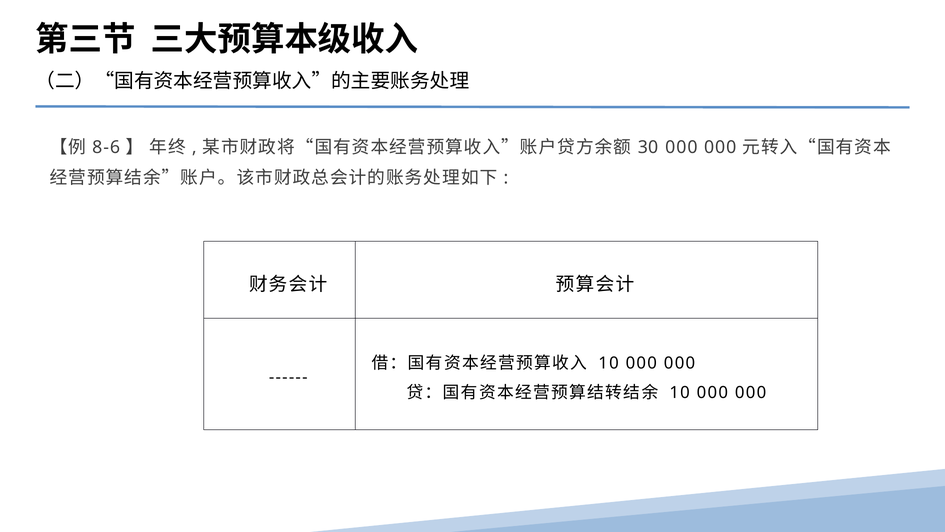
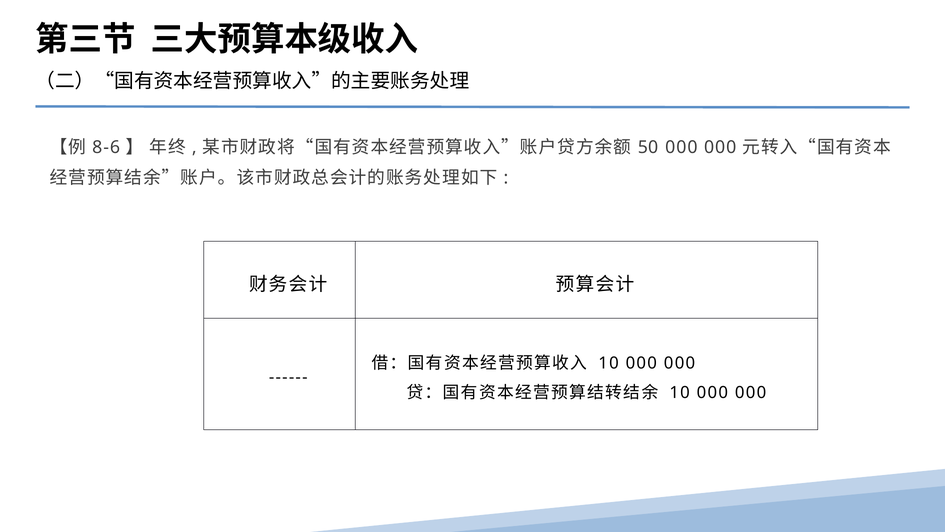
30: 30 -> 50 (648, 147)
